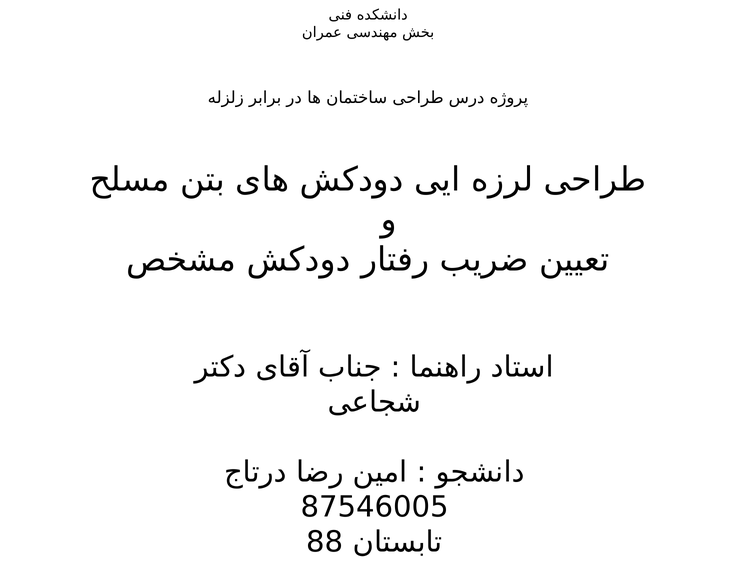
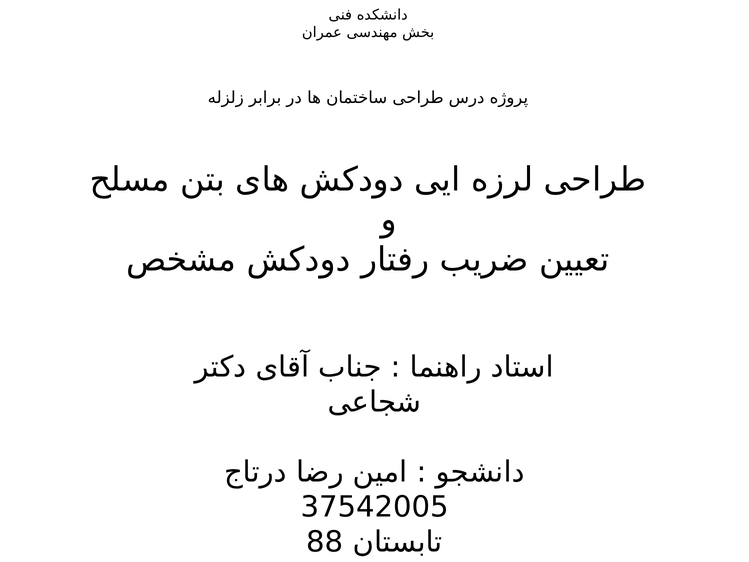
87546005: 87546005 -> 37542005 (375, 507)
